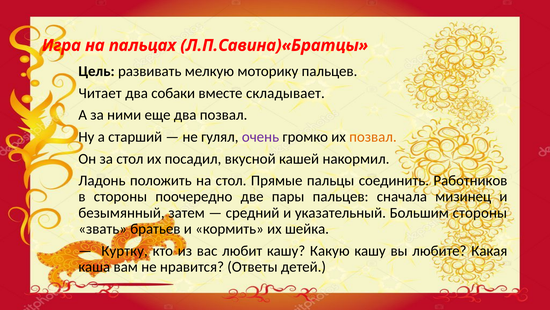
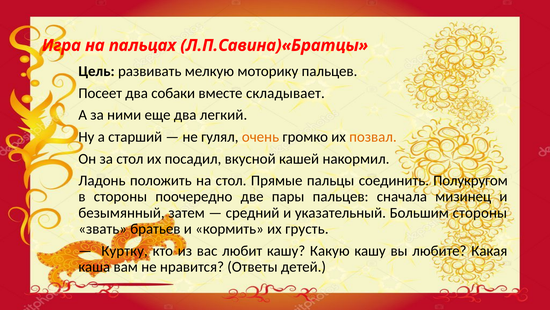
Читает: Читает -> Посеет (100, 93)
два позвал: позвал -> легкий (224, 115)
очень colour: purple -> orange (260, 137)
Работников: Работников -> Полукругом (470, 180)
шейка: шейка -> грусть (307, 228)
